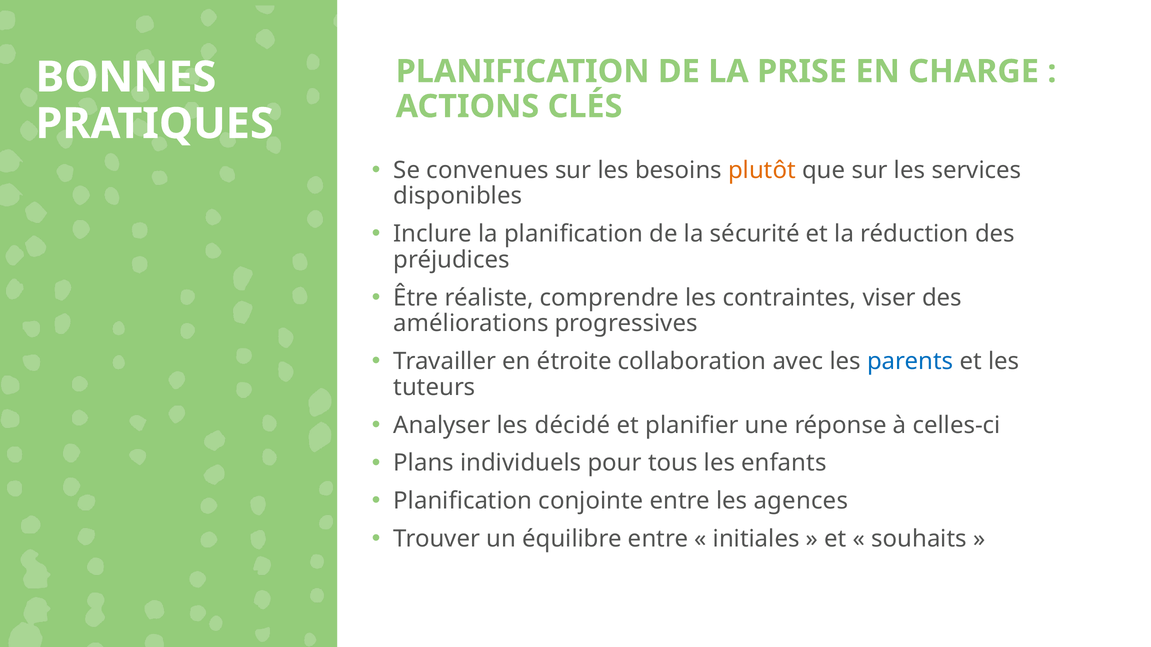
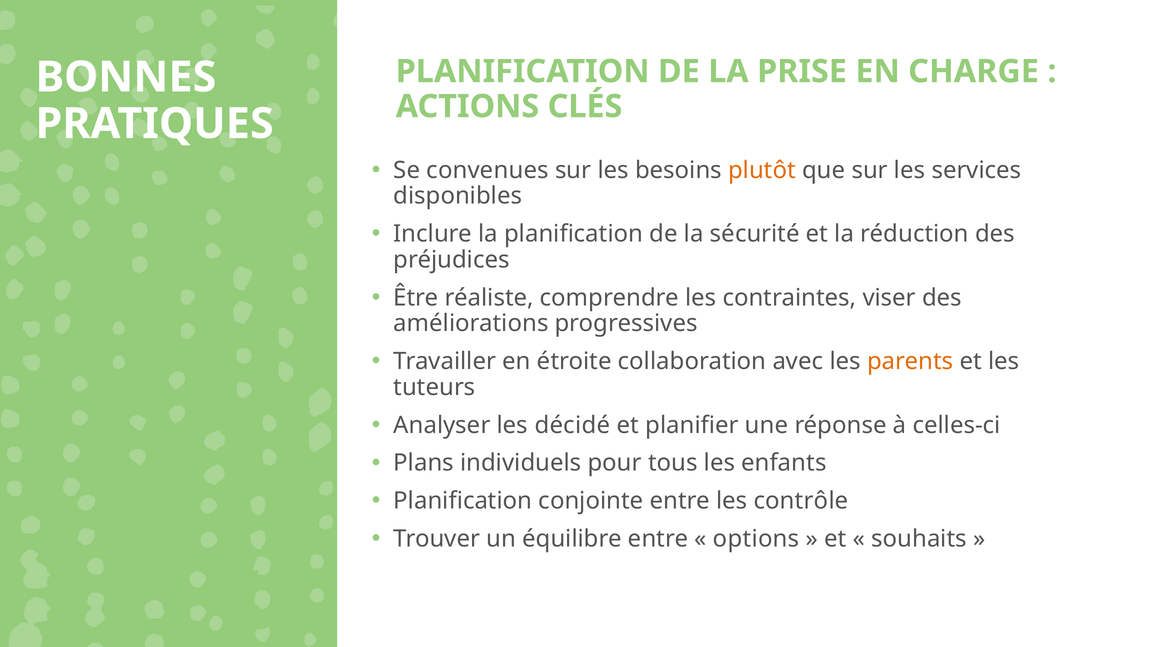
parents colour: blue -> orange (910, 362)
agences: agences -> contrôle (801, 501)
initiales: initiales -> options (756, 539)
